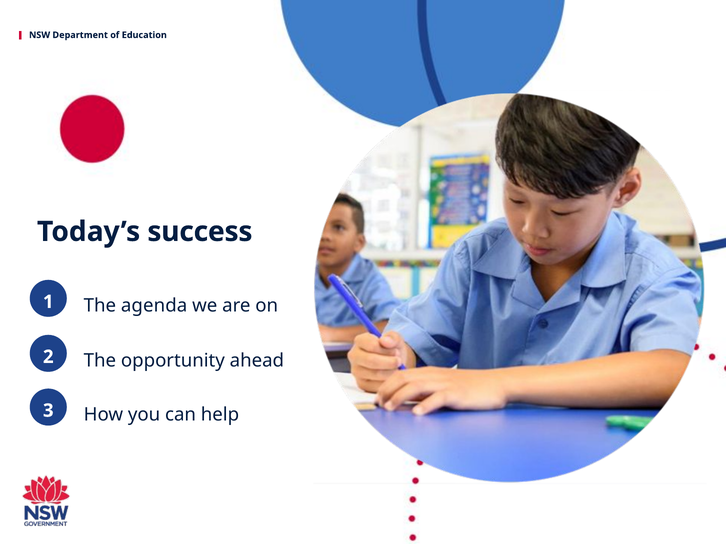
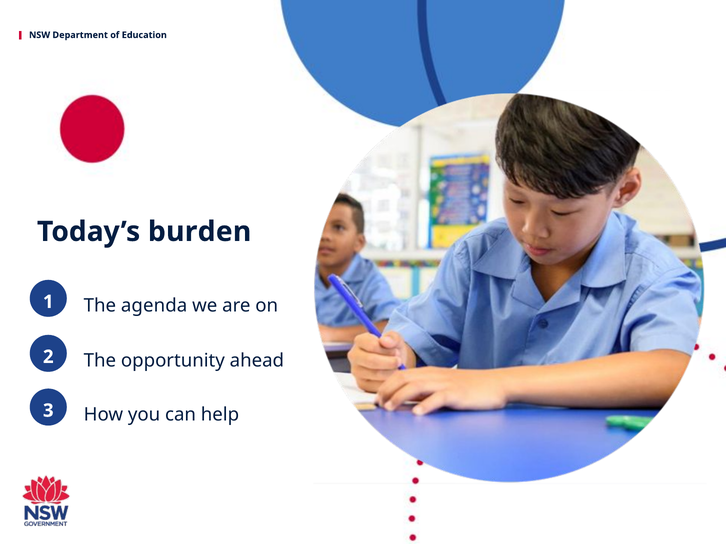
success: success -> burden (200, 232)
